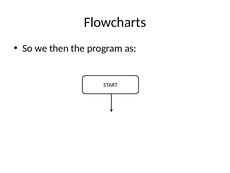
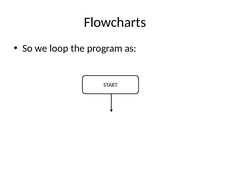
then: then -> loop (59, 48)
